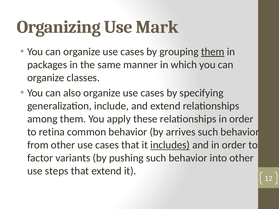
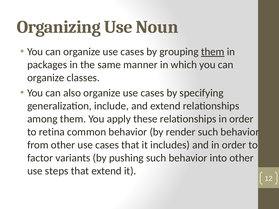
Mark: Mark -> Noun (157, 27)
arrives: arrives -> render (181, 132)
includes underline: present -> none (170, 145)
